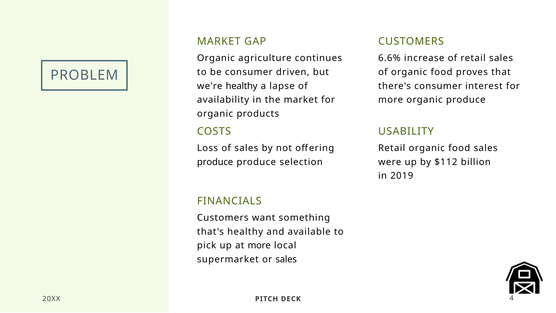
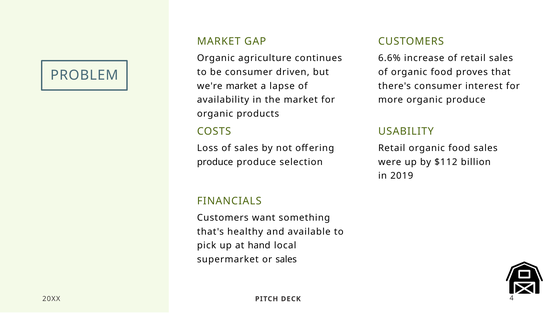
we're healthy: healthy -> market (242, 86)
at more: more -> hand (259, 245)
